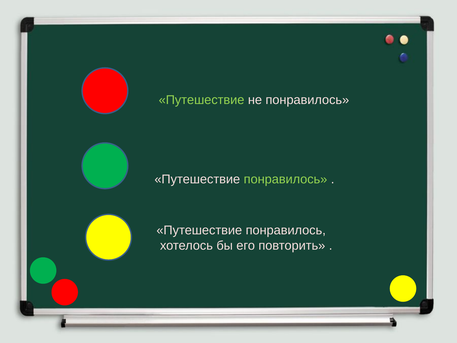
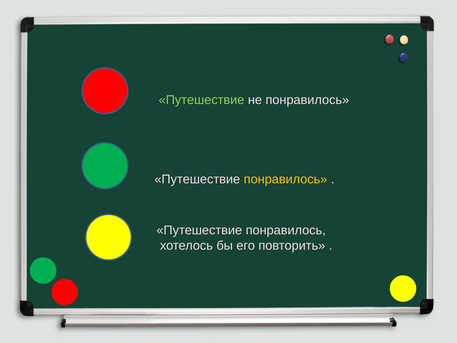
понравилось colour: light green -> yellow (286, 179)
